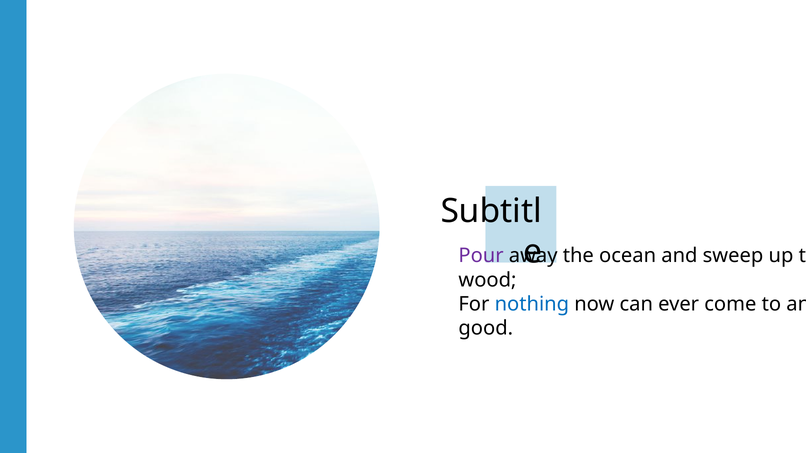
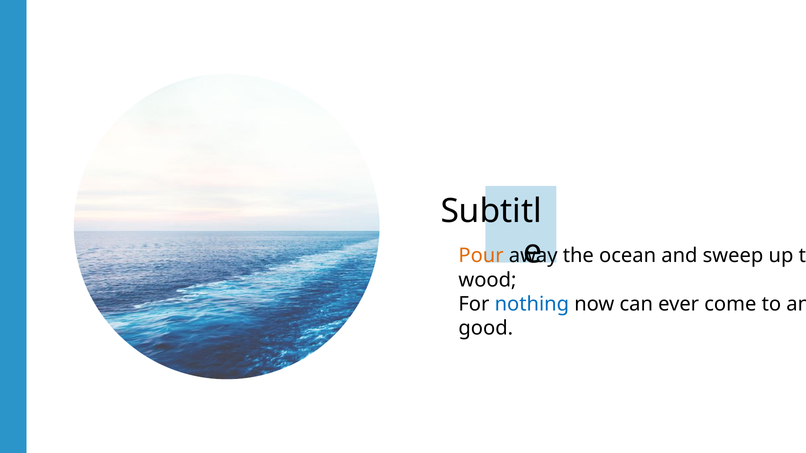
Pour colour: purple -> orange (481, 256)
